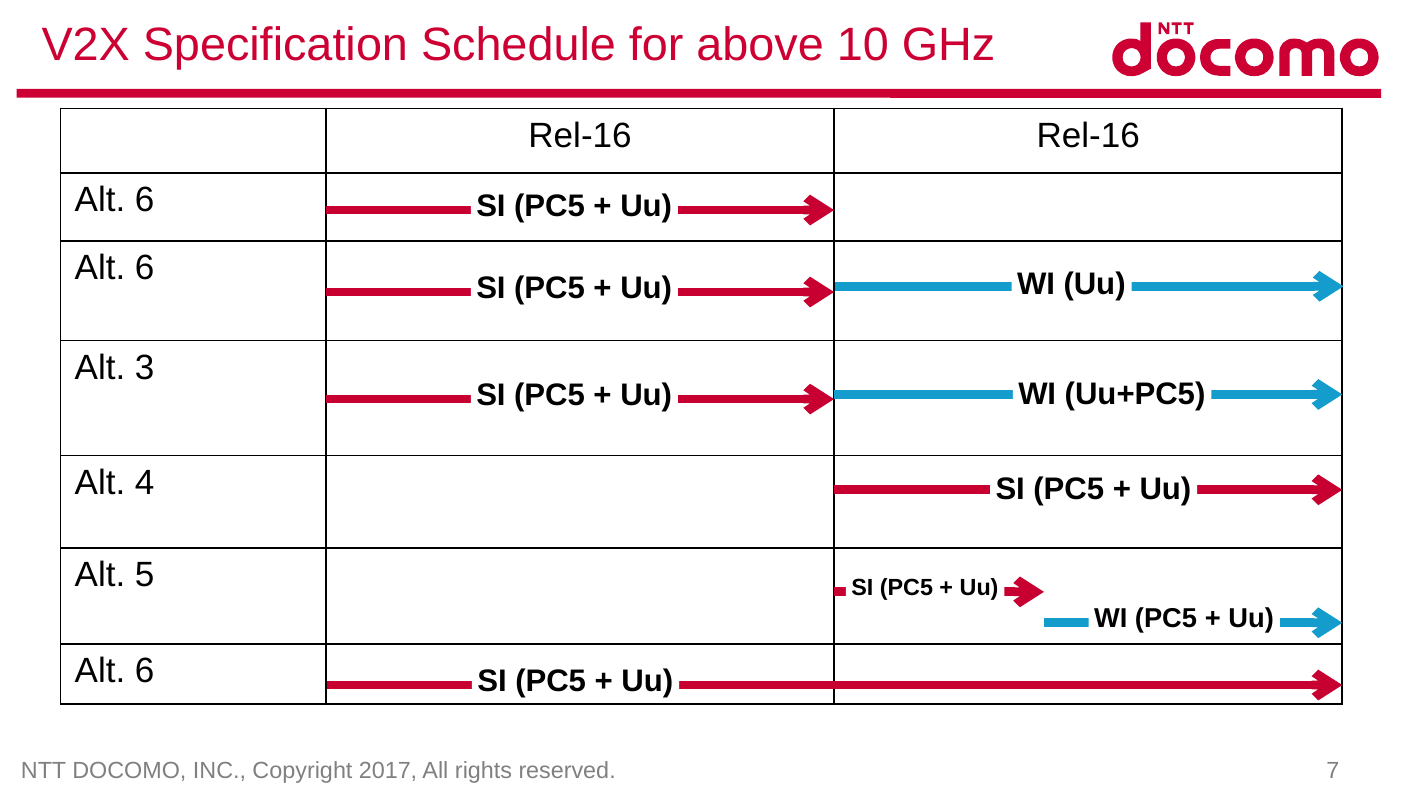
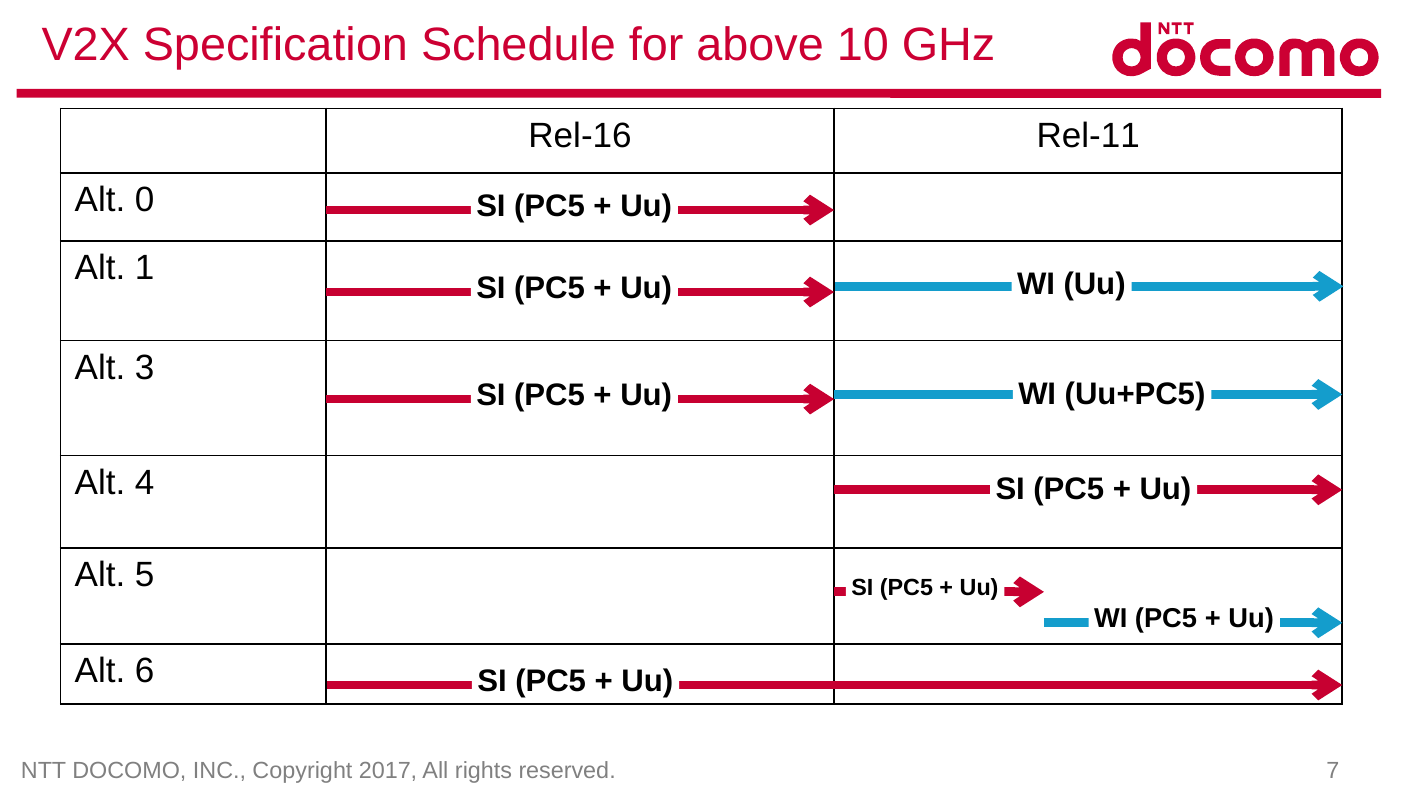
Rel-16 Rel-16: Rel-16 -> Rel-11 (1088, 136)
6: 6 -> 0 (145, 200)
6: 6 -> 1 (145, 268)
